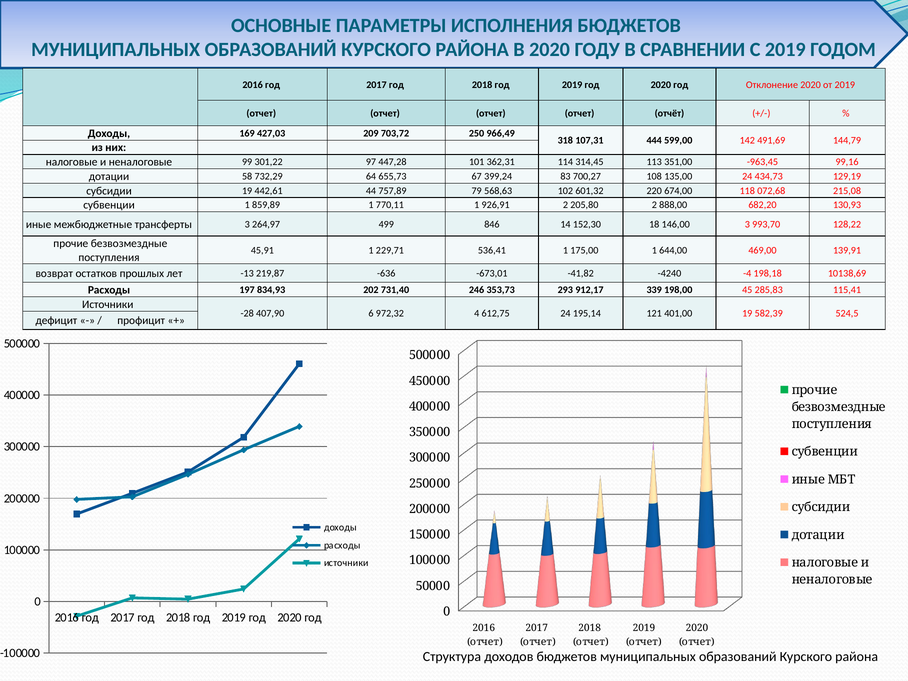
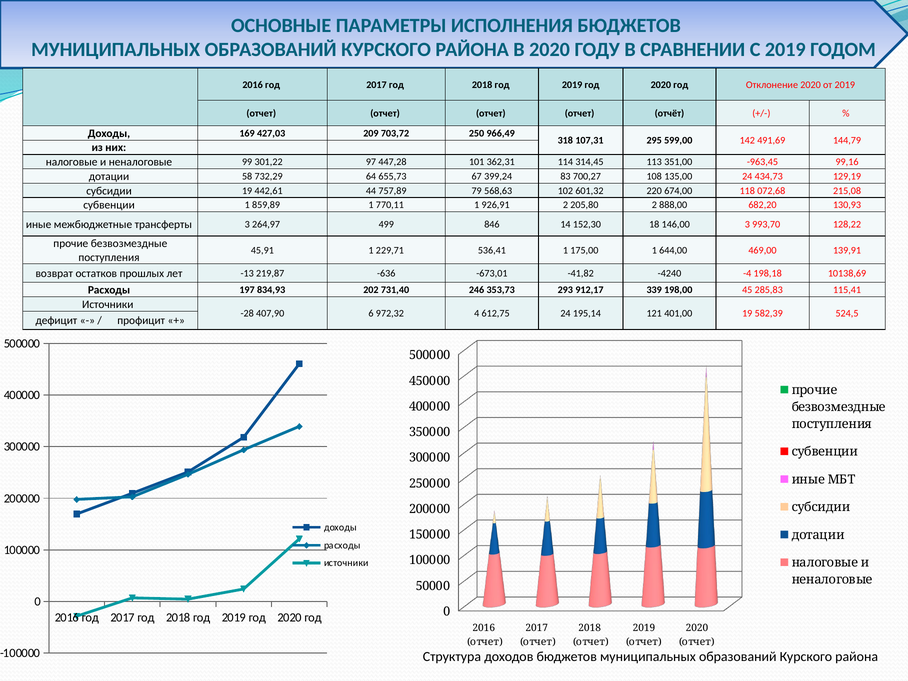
444: 444 -> 295 (654, 141)
